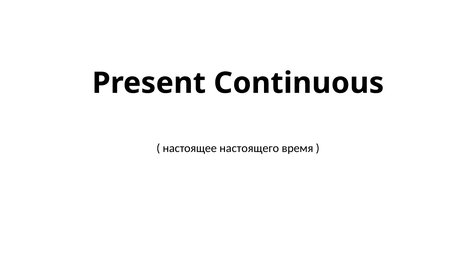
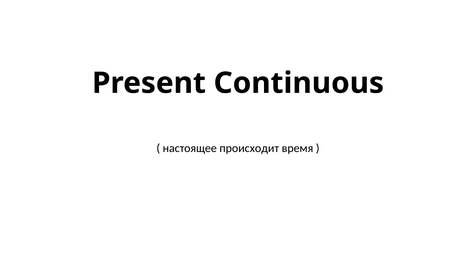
настоящего: настоящего -> происходит (249, 149)
